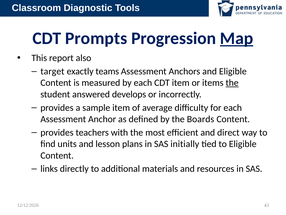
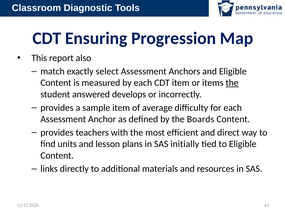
Prompts: Prompts -> Ensuring (96, 38)
Map underline: present -> none (237, 38)
target: target -> match (53, 71)
teams: teams -> select (107, 71)
